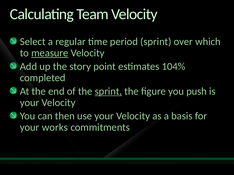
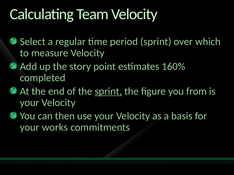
measure underline: present -> none (50, 53)
104%: 104% -> 160% (174, 67)
push: push -> from (197, 91)
